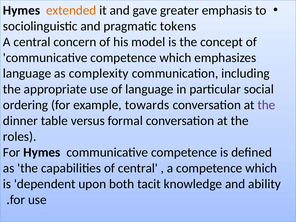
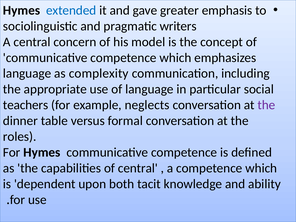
extended colour: orange -> blue (71, 10)
tokens: tokens -> writers (178, 26)
ordering: ordering -> teachers (26, 105)
towards: towards -> neglects (147, 105)
